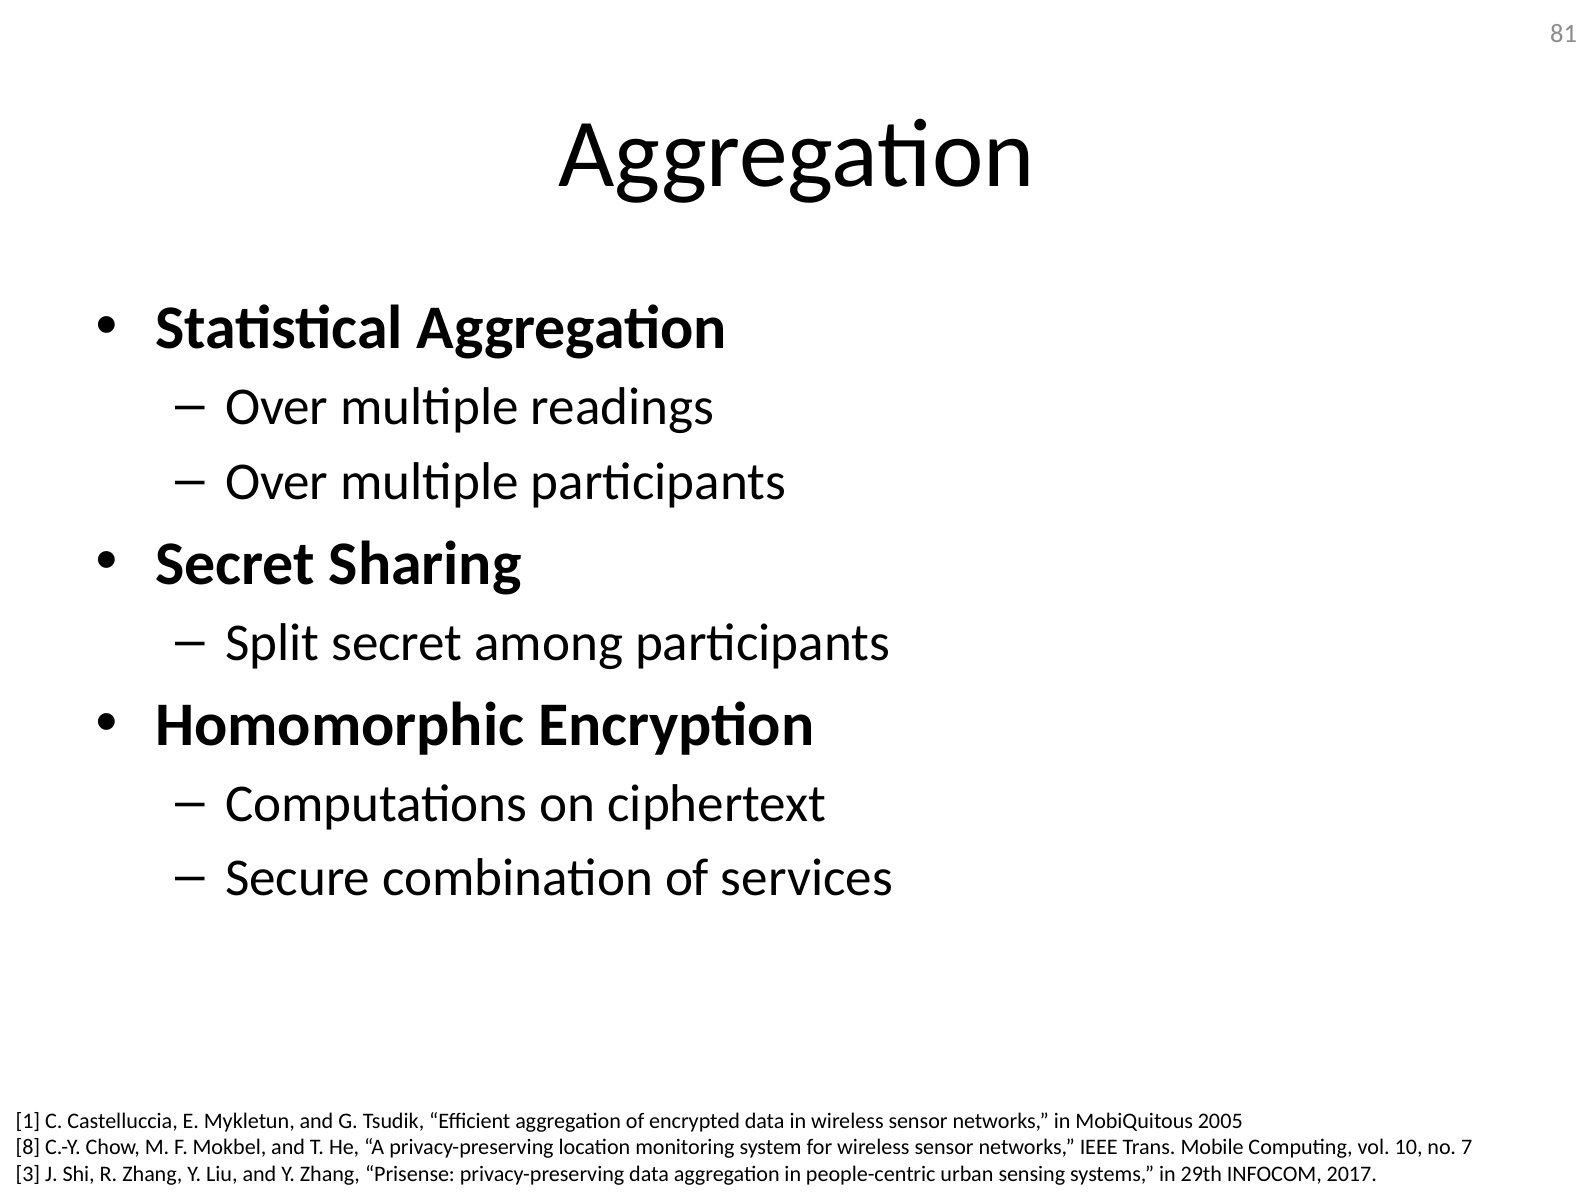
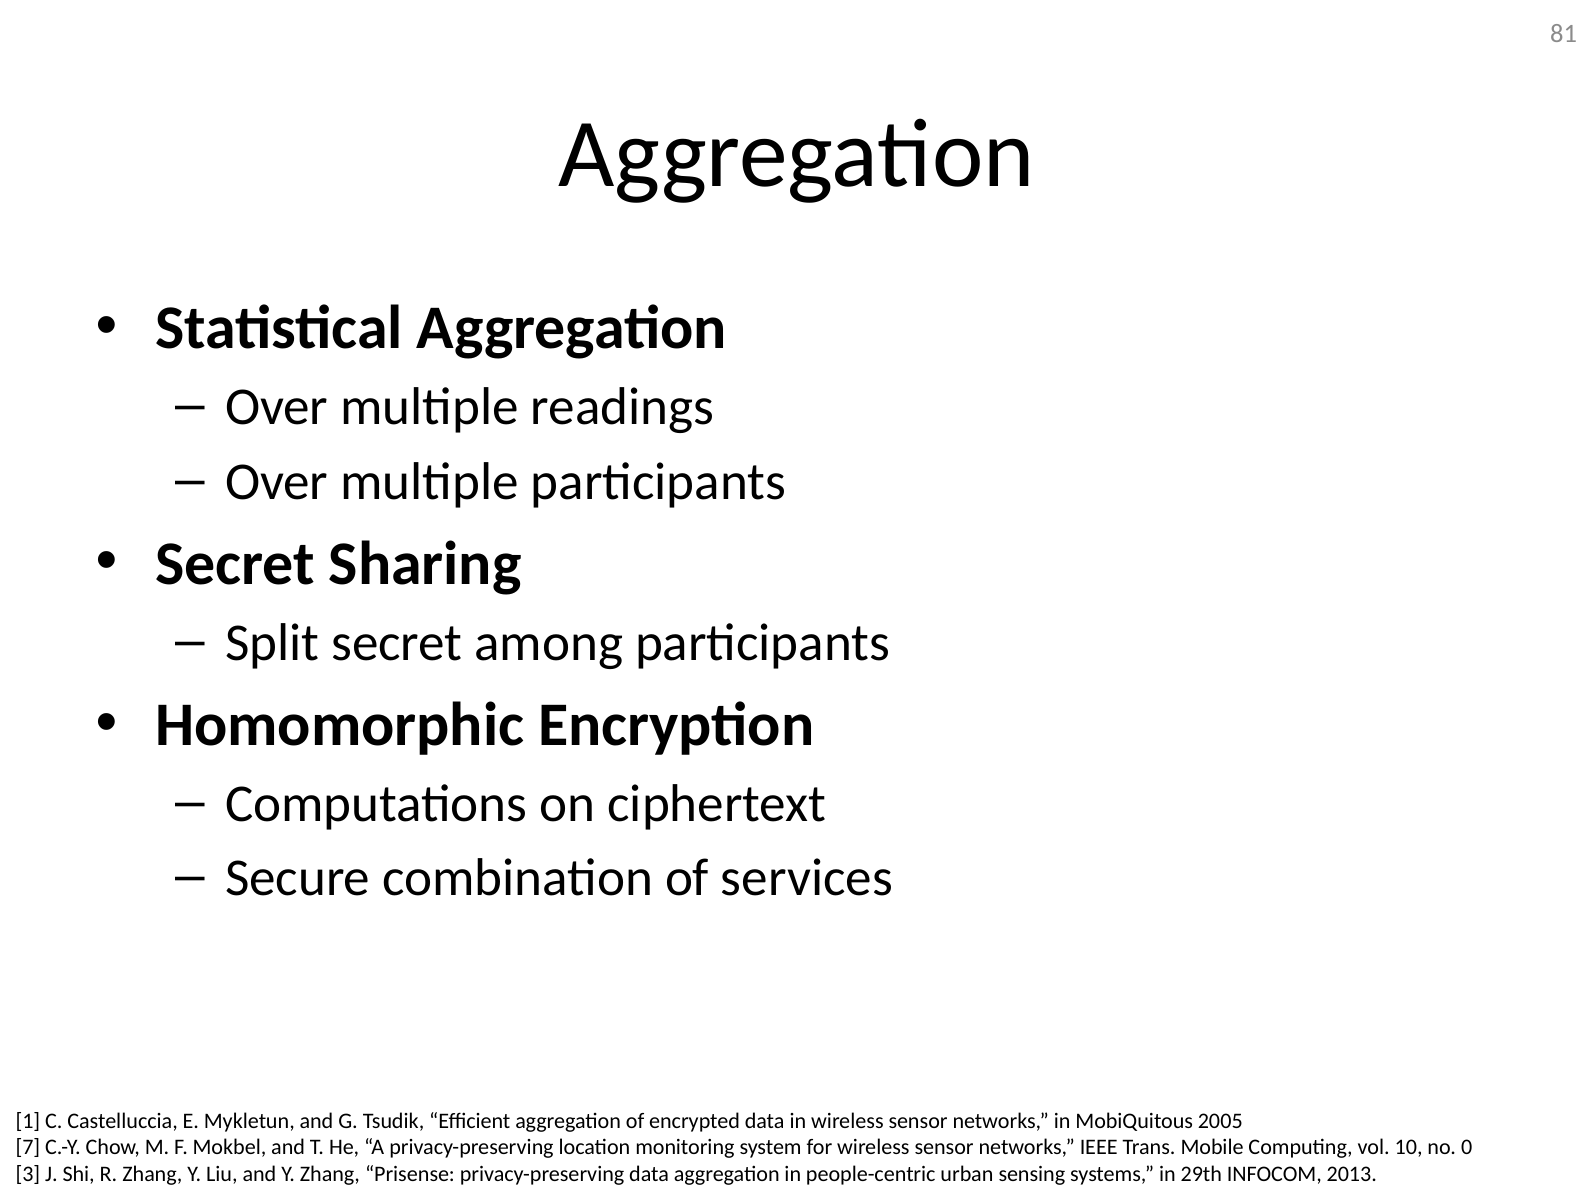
8: 8 -> 7 (28, 1147)
7: 7 -> 0 (1467, 1147)
2017: 2017 -> 2013 (1352, 1174)
